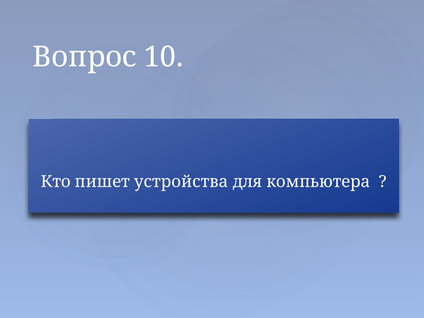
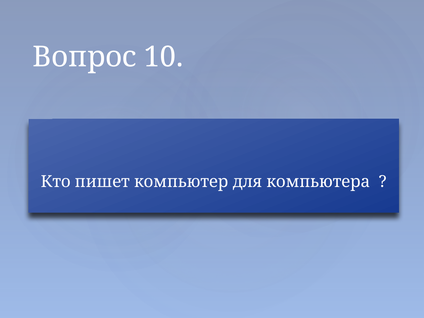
устройства: устройства -> компьютер (181, 182)
